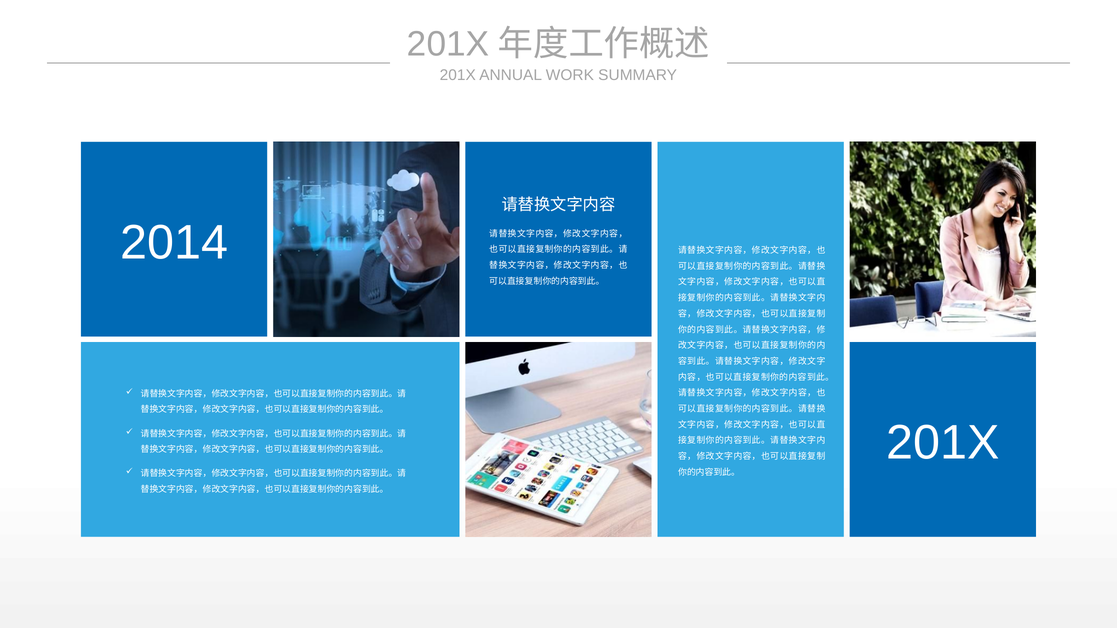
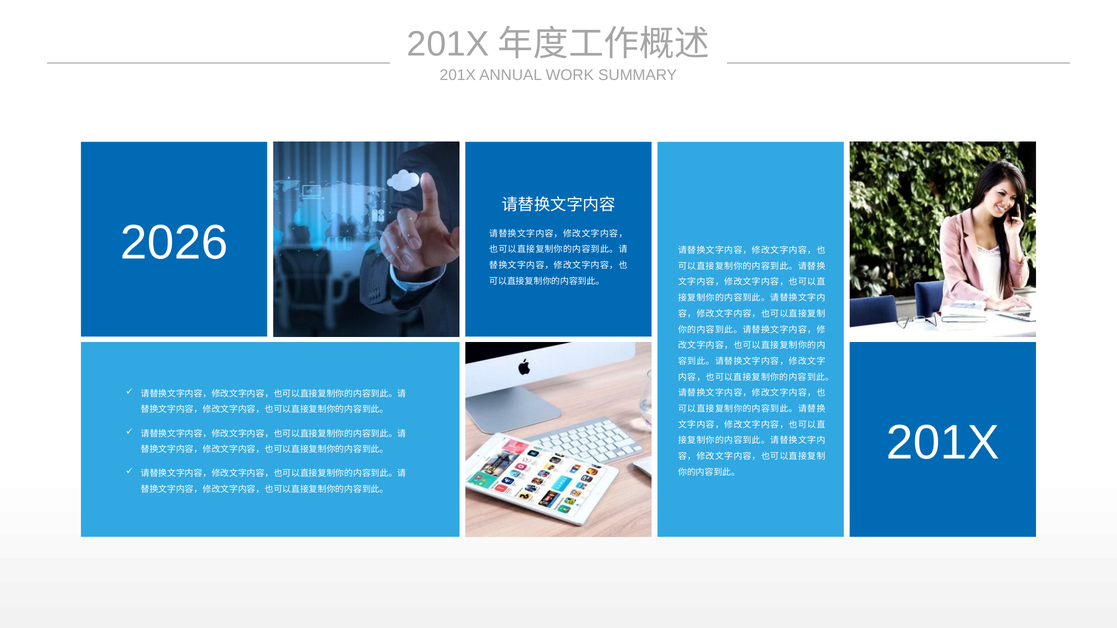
2014: 2014 -> 2026 (174, 243)
